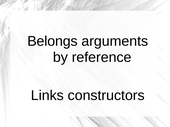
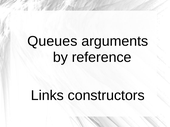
Belongs: Belongs -> Queues (52, 41)
